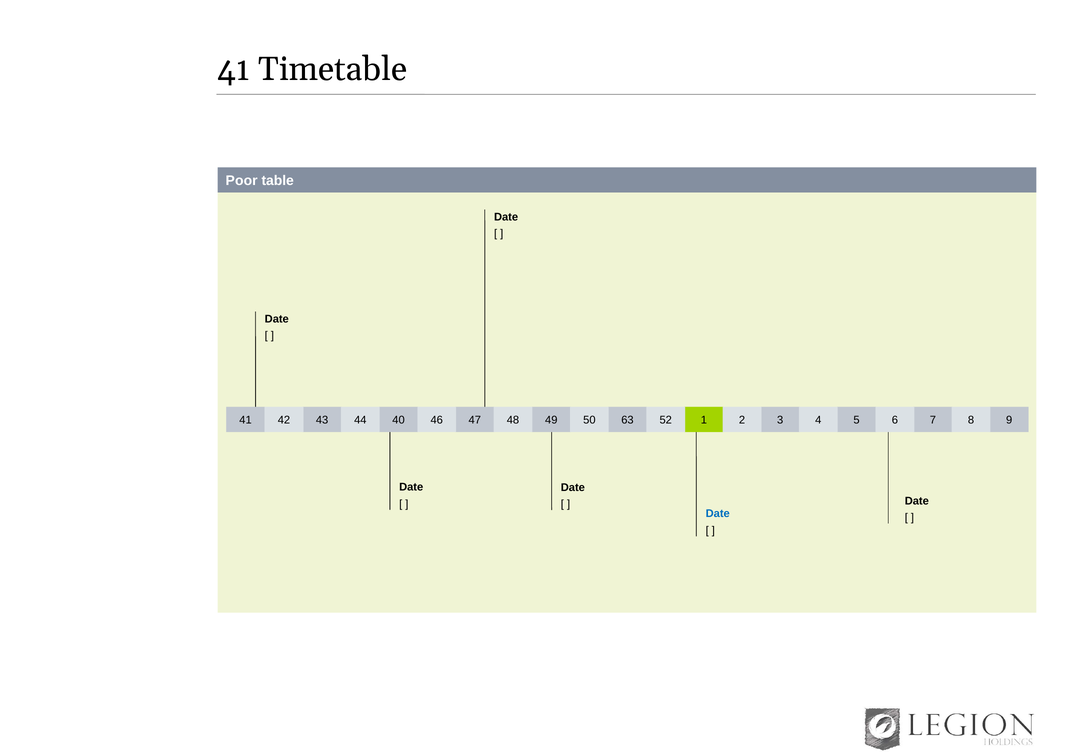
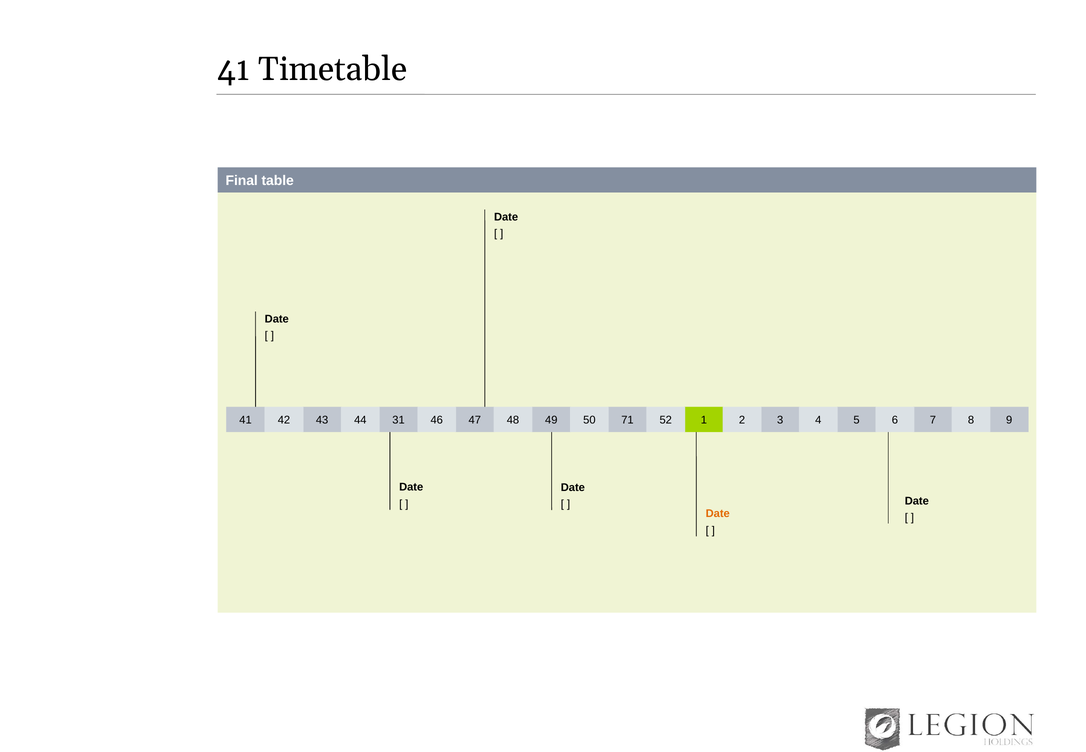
Poor: Poor -> Final (242, 181)
40: 40 -> 31 (399, 420)
63: 63 -> 71 (627, 420)
Date colour: blue -> orange (718, 514)
